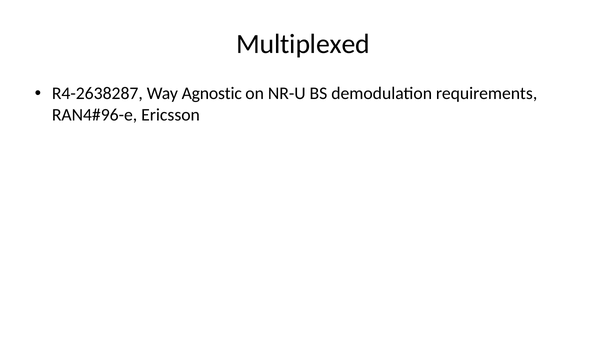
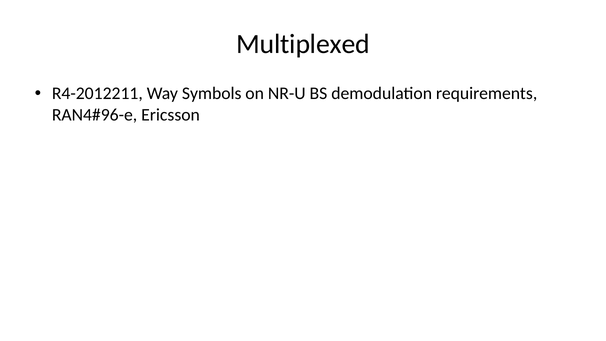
R4-2638287: R4-2638287 -> R4-2012211 (97, 94)
Agnostic: Agnostic -> Symbols (212, 94)
